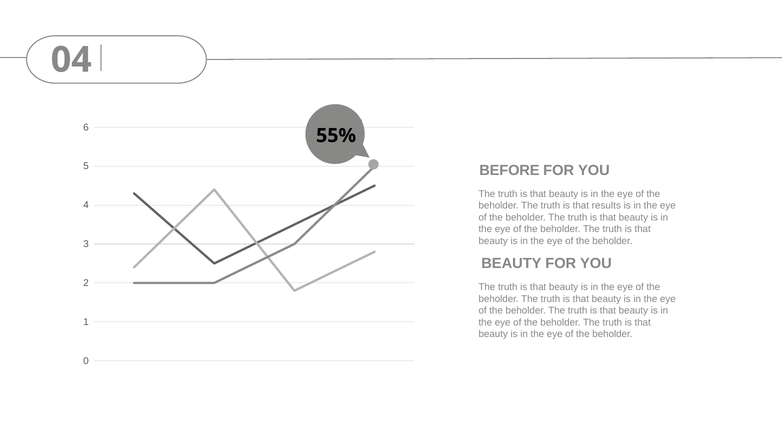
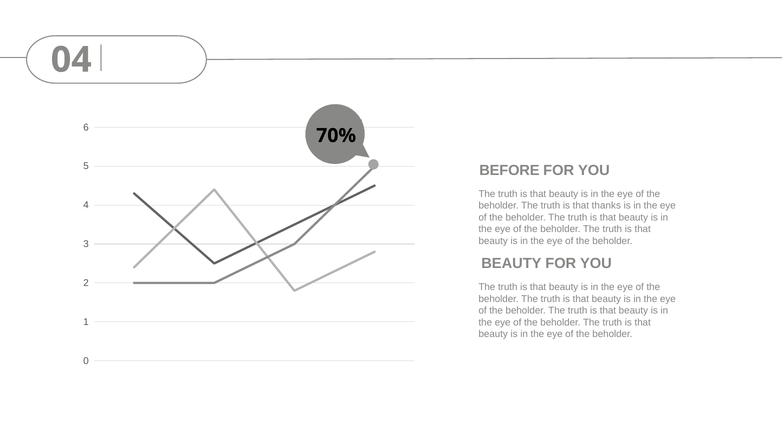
55%: 55% -> 70% (336, 136)
results: results -> thanks (606, 206)
